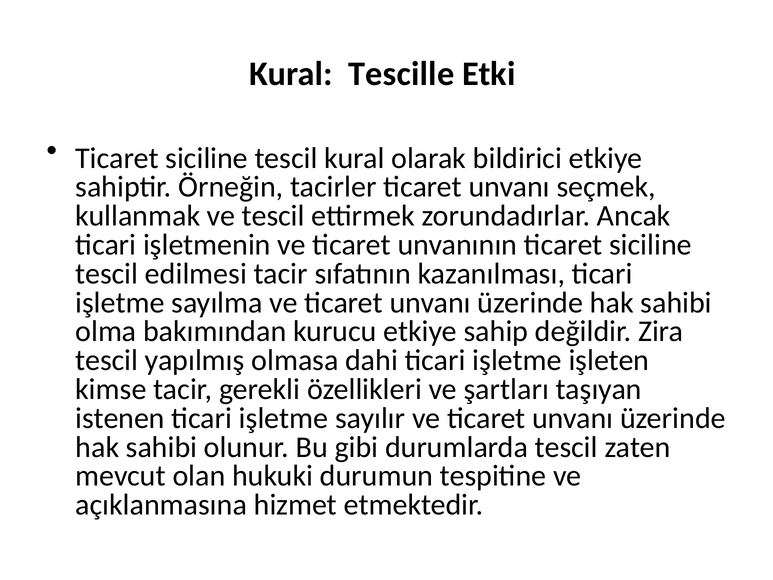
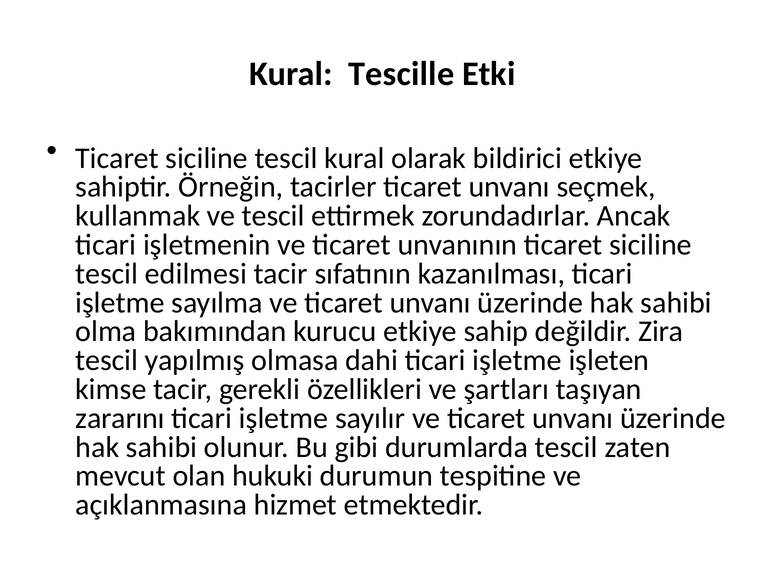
istenen: istenen -> zararını (120, 418)
